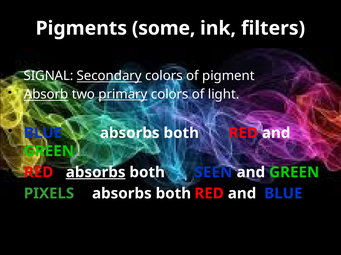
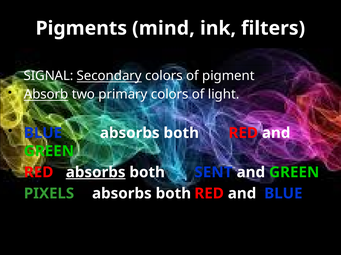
some: some -> mind (163, 28)
primary underline: present -> none (123, 95)
SEEN: SEEN -> SENT (213, 173)
